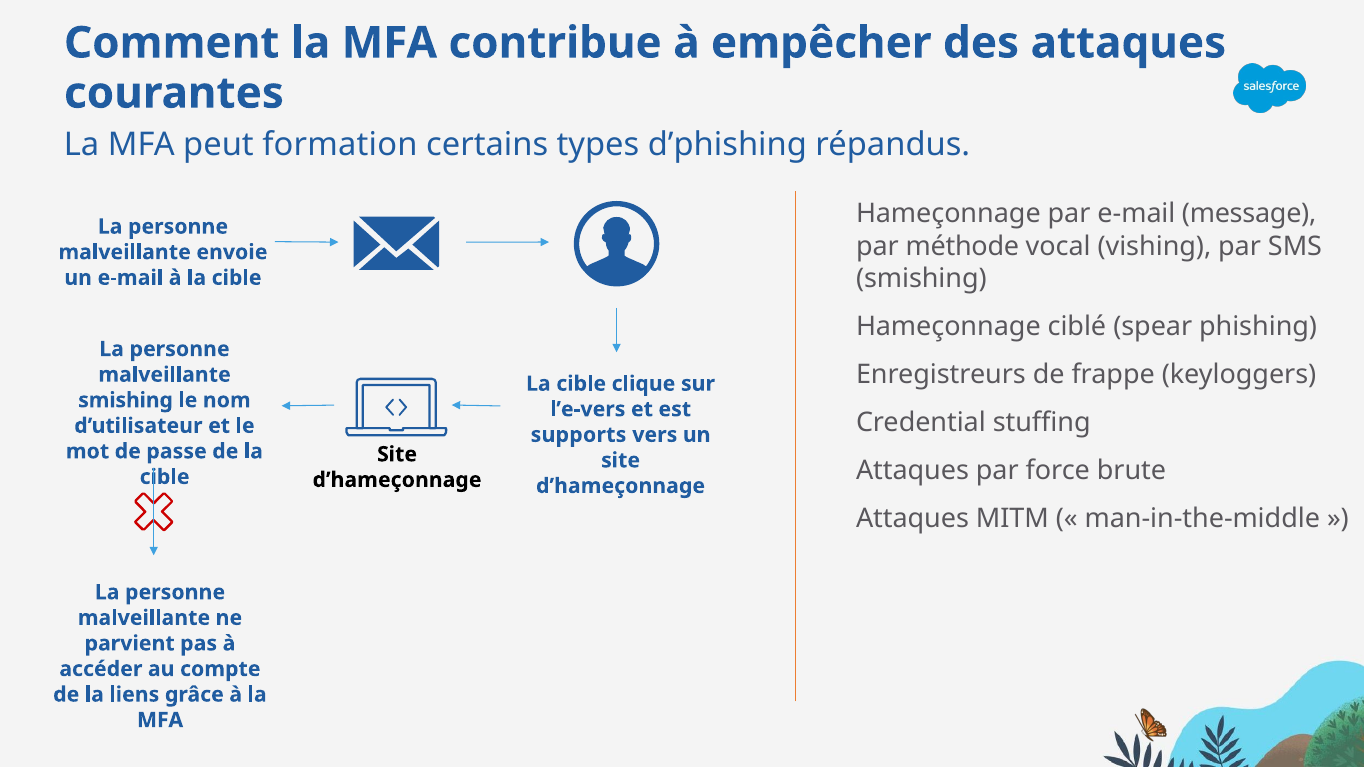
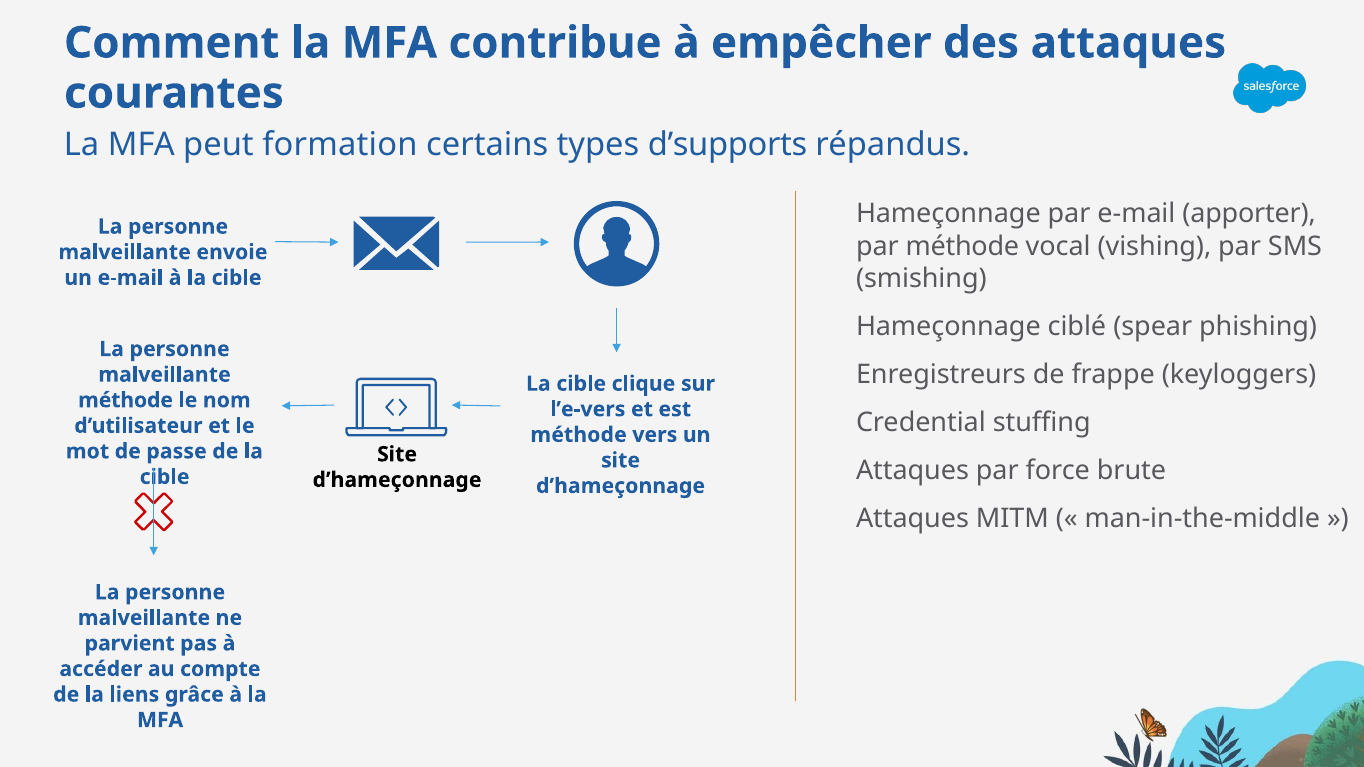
d’phishing: d’phishing -> d’supports (728, 145)
message: message -> apporter (1249, 214)
smishing: smishing -> méthode (126, 400)
supports: supports -> méthode (579, 435)
